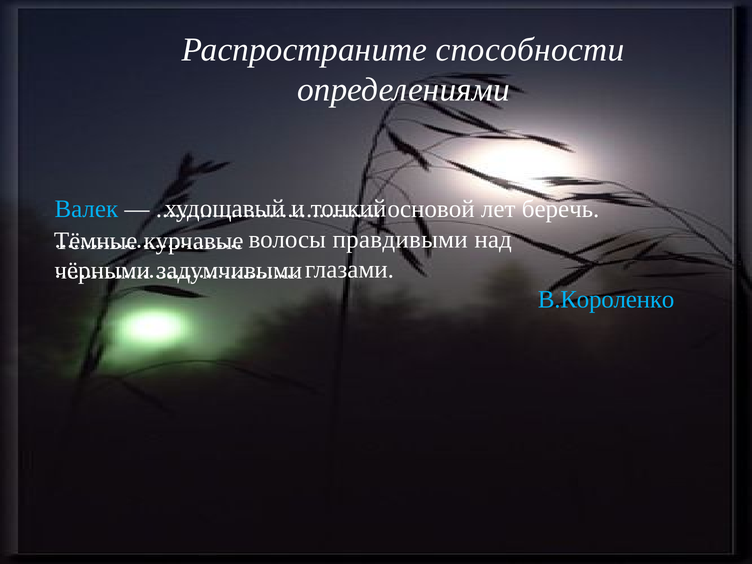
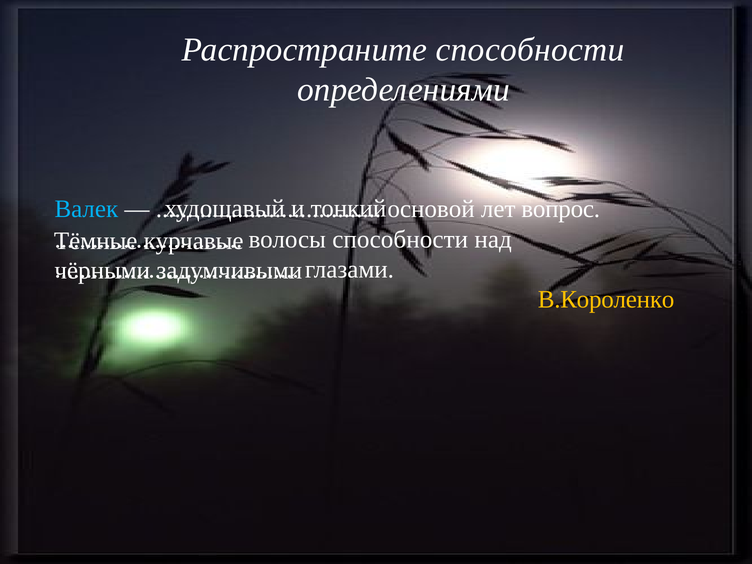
беречь: беречь -> вопрос (561, 209)
волосы правдивыми: правдивыми -> способности (400, 239)
В.Короленко colour: light blue -> yellow (606, 299)
